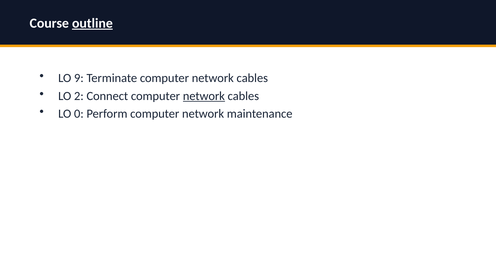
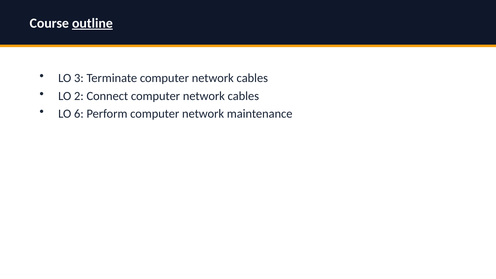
9: 9 -> 3 (79, 78)
network underline: present -> none (204, 96)
0: 0 -> 6 (79, 114)
